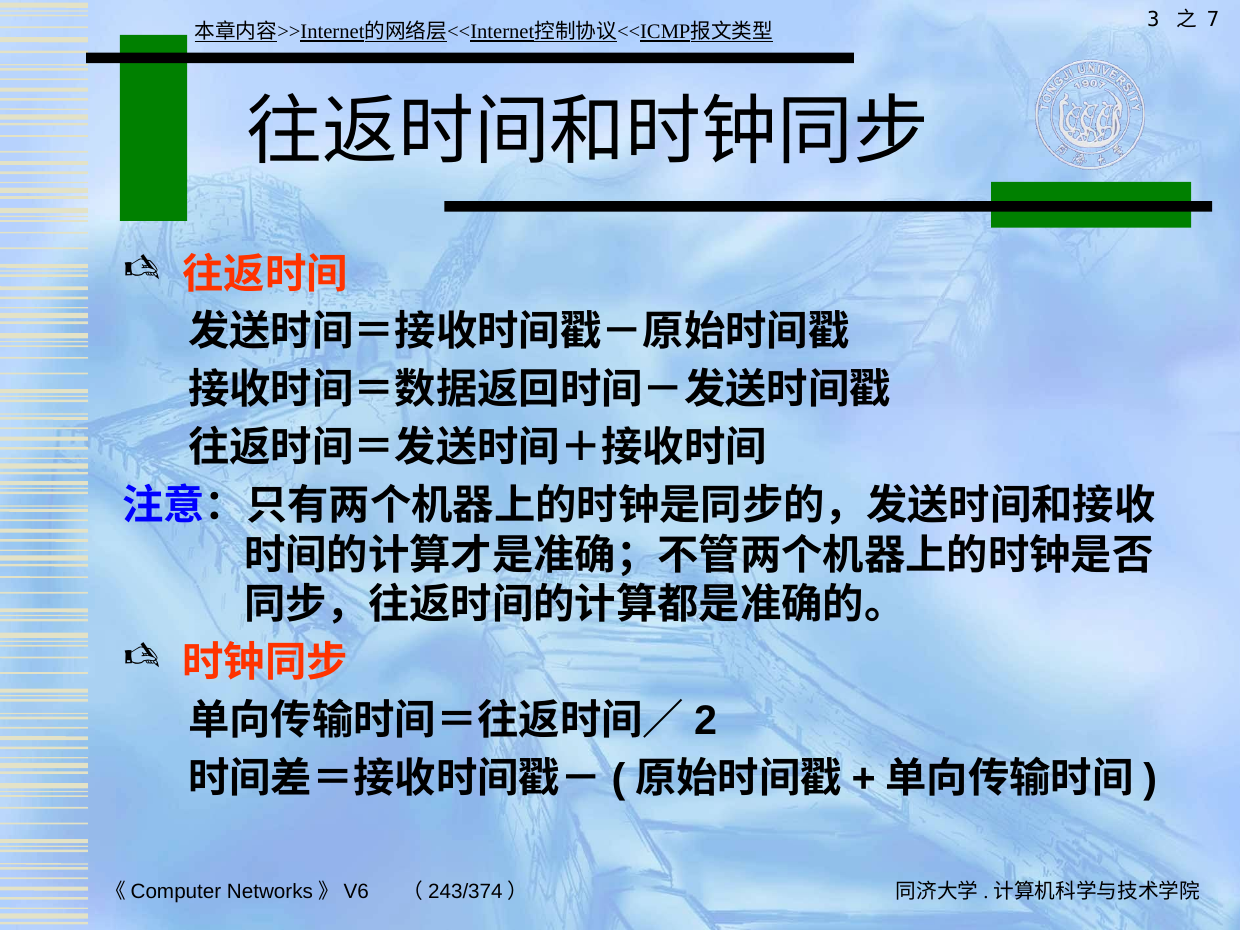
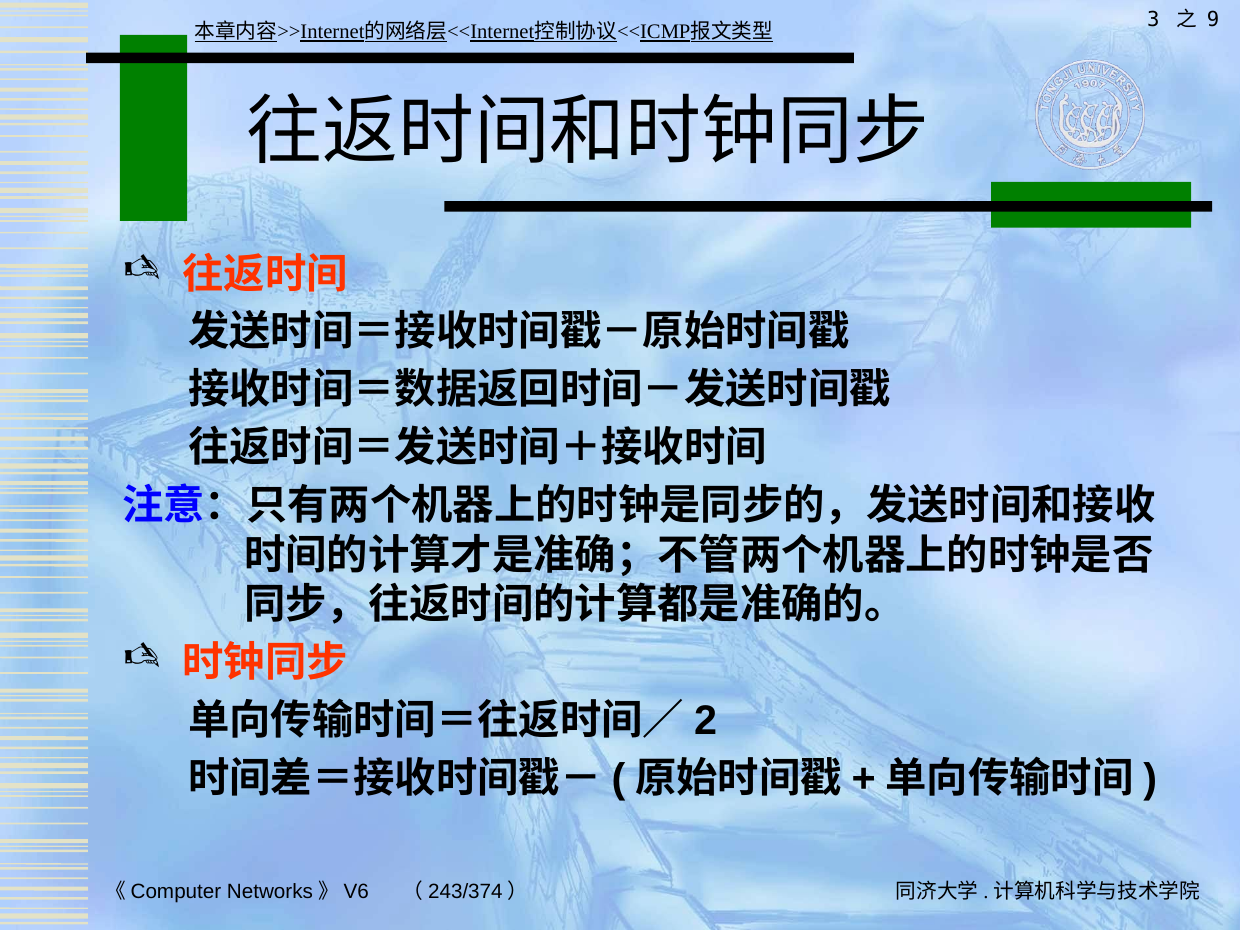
7: 7 -> 9 (1213, 20)
